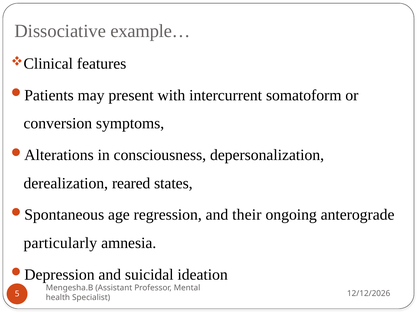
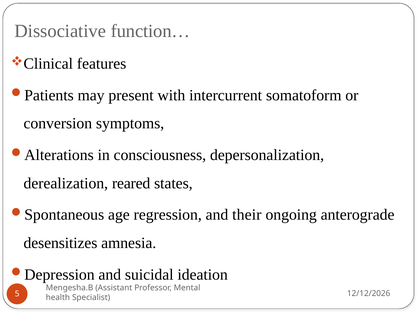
example…: example… -> function… (150, 31)
particularly: particularly -> desensitizes (60, 243)
